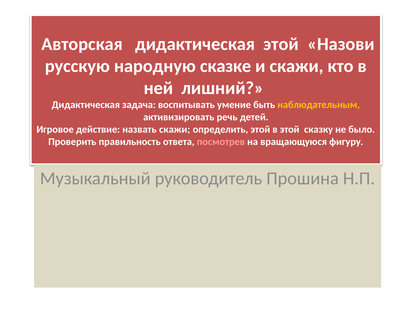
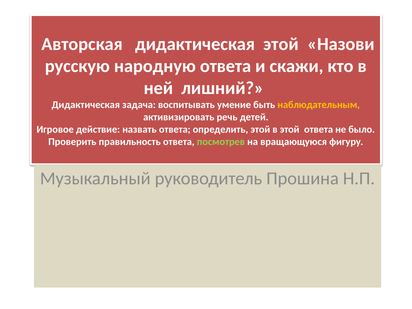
народную сказке: сказке -> ответа (226, 66)
назвать скажи: скажи -> ответа (175, 129)
этой сказку: сказку -> ответа (319, 129)
посмотрев colour: pink -> light green (221, 142)
